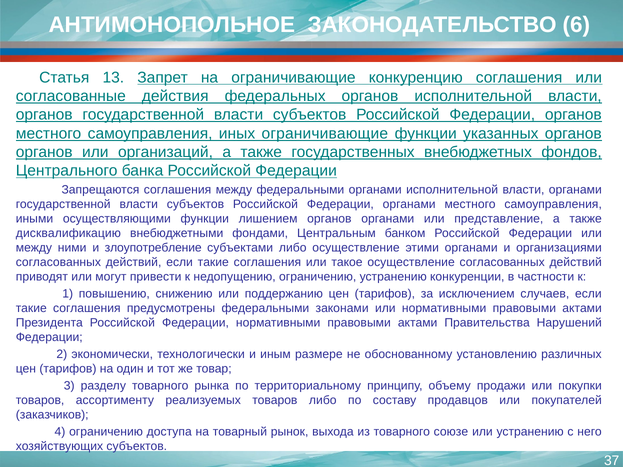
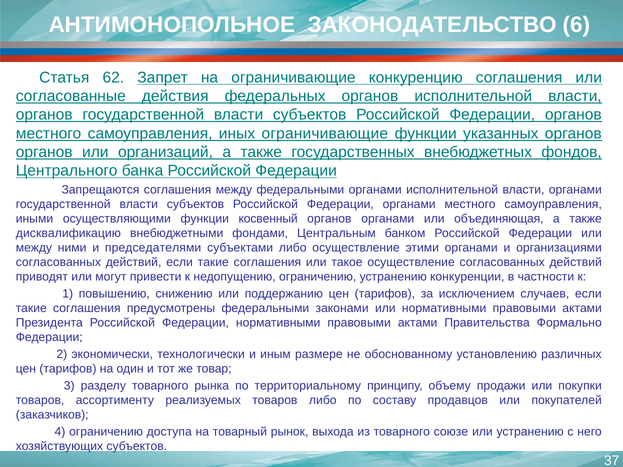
13: 13 -> 62 (113, 77)
лишением: лишением -> косвенный (268, 219)
представление: представление -> объединяющая (499, 219)
злоупотребление: злоупотребление -> председателями (153, 248)
Нарушений: Нарушений -> Формально (569, 323)
